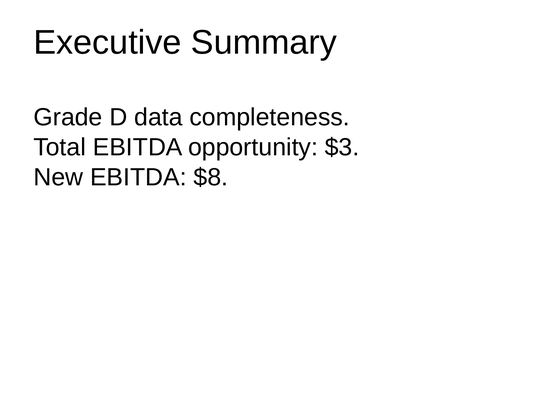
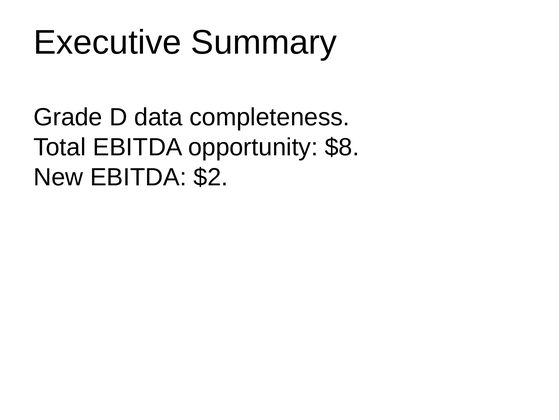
$3: $3 -> $8 (342, 147)
$8: $8 -> $2 (211, 177)
